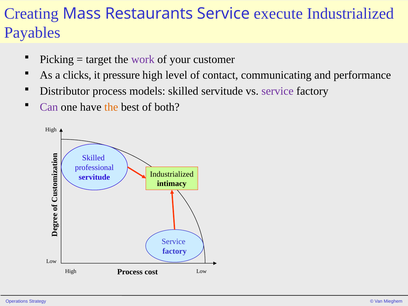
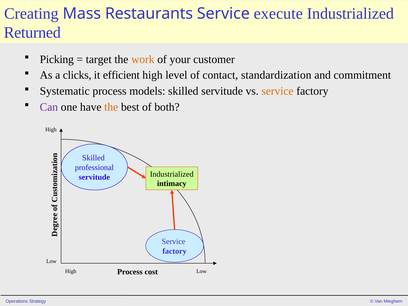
Payables: Payables -> Returned (32, 33)
work colour: purple -> orange (143, 59)
pressure: pressure -> efficient (121, 75)
communicating: communicating -> standardization (276, 75)
performance: performance -> commitment (362, 75)
Distributor: Distributor -> Systematic (65, 91)
service colour: purple -> orange (277, 91)
